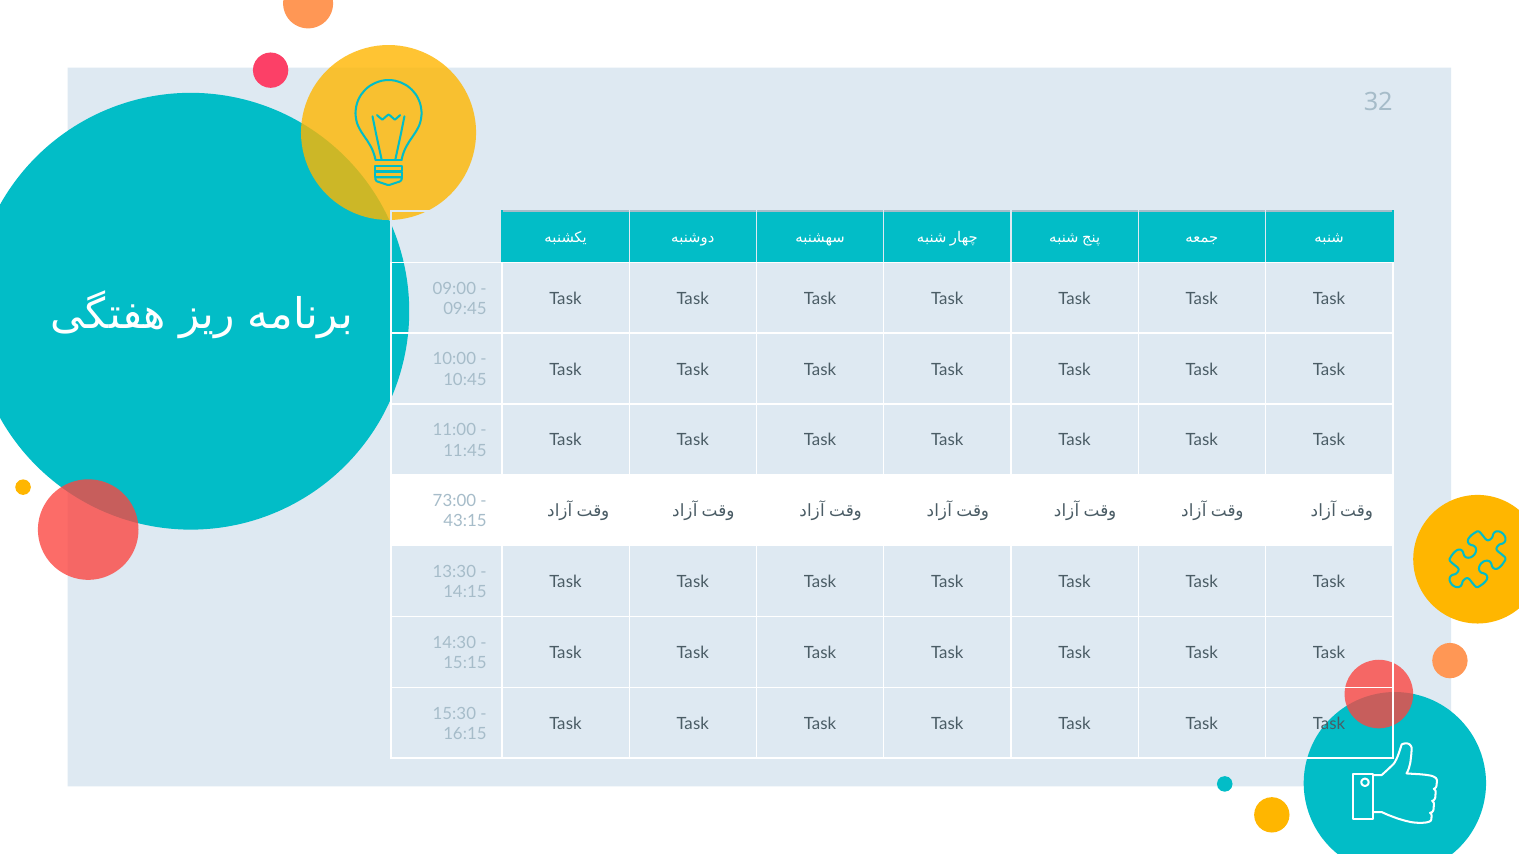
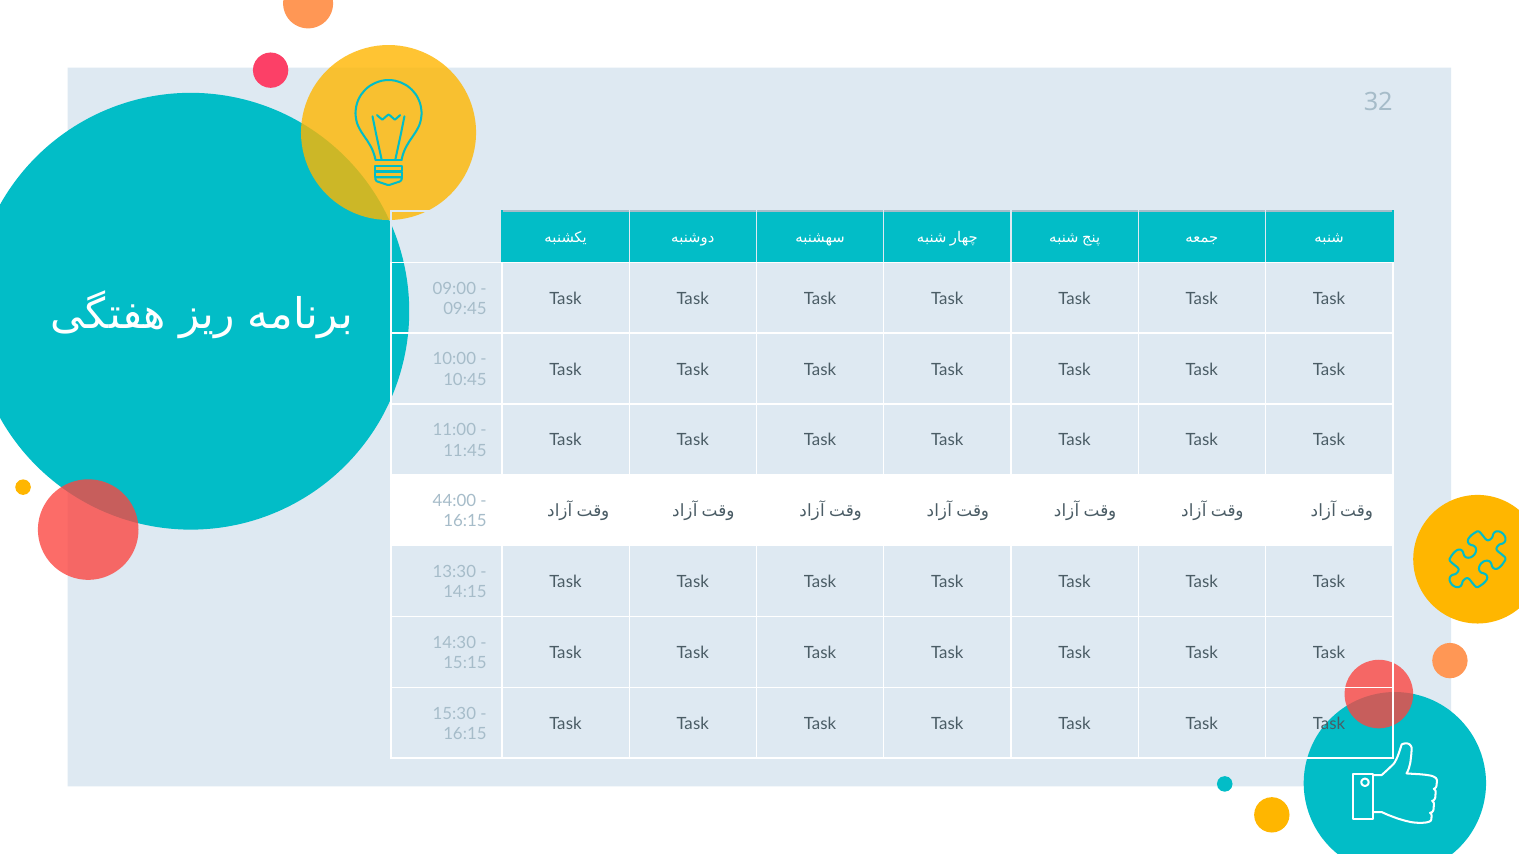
73:00: 73:00 -> 44:00 (454, 501)
43:15: 43:15 -> 16:15 (465, 522)
